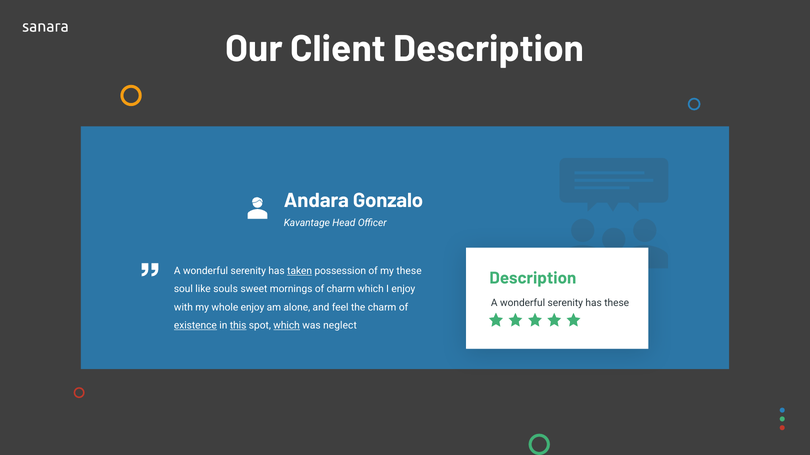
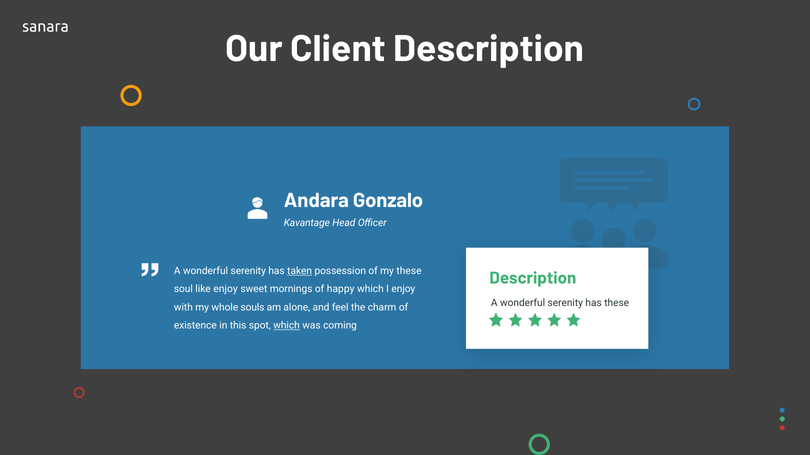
like souls: souls -> enjoy (226, 289)
of charm: charm -> happy (341, 289)
whole enjoy: enjoy -> souls (253, 308)
existence underline: present -> none (195, 326)
this underline: present -> none (238, 326)
neglect: neglect -> coming (340, 326)
